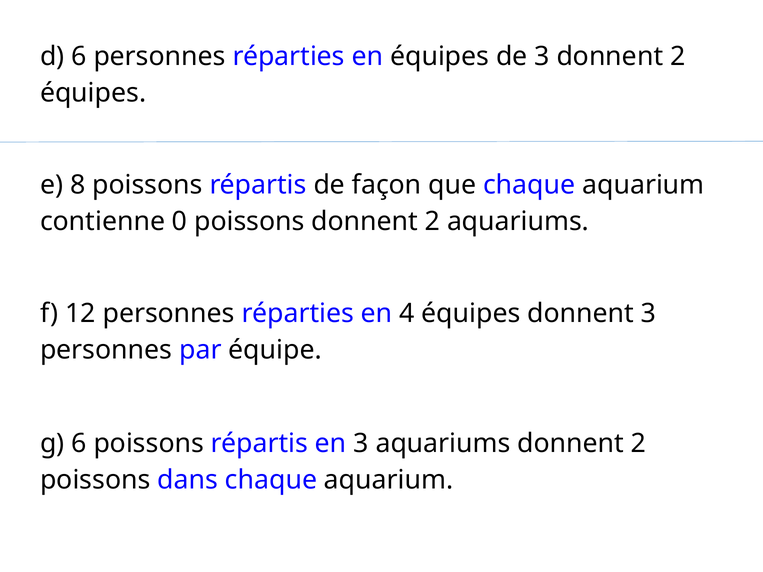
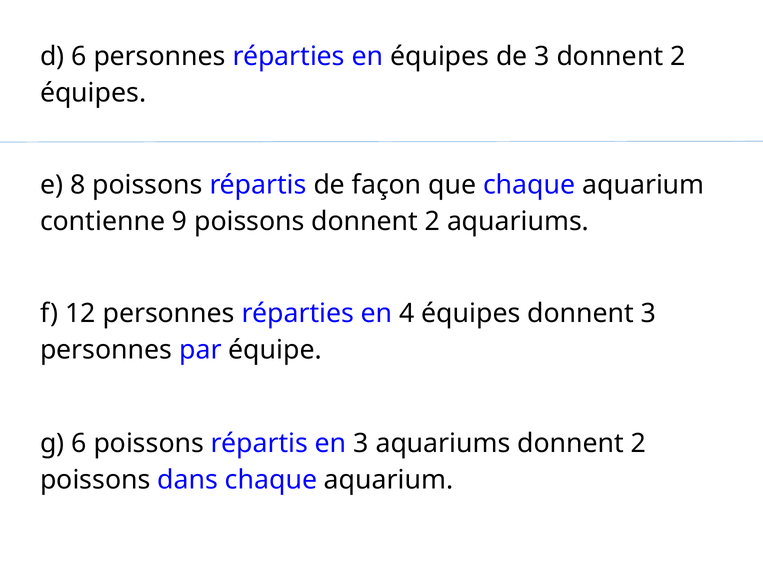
0: 0 -> 9 (180, 222)
